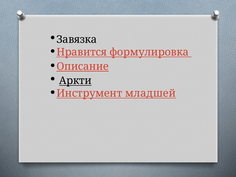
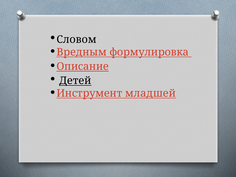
Завязка: Завязка -> Словом (77, 40)
Нравится: Нравится -> Вредным (82, 52)
Аркти: Аркти -> Детей (75, 81)
